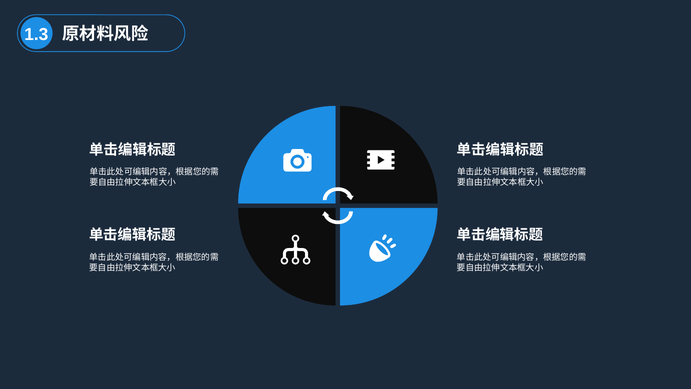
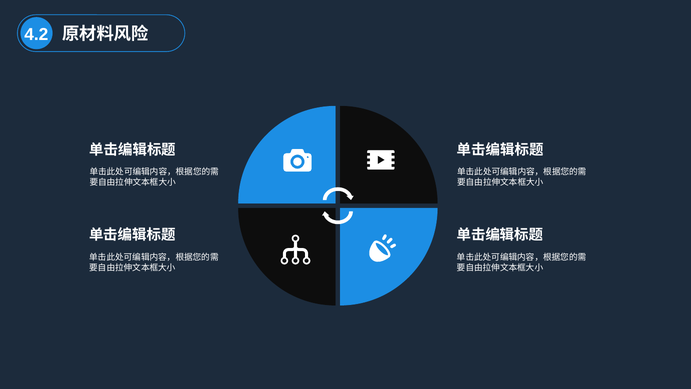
1.3: 1.3 -> 4.2 (36, 35)
